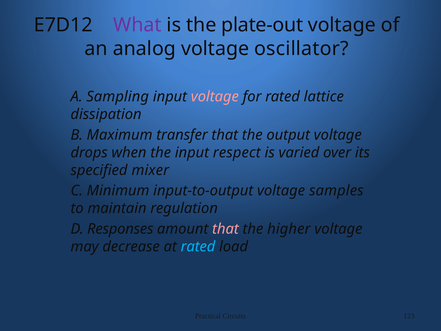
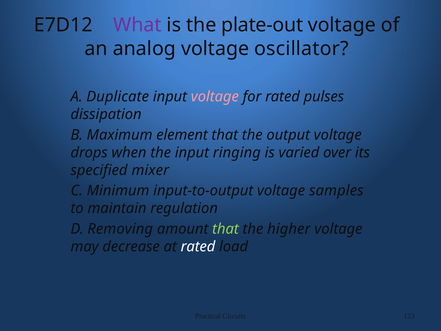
Sampling: Sampling -> Duplicate (118, 97)
lattice: lattice -> pulses (324, 97)
transfer: transfer -> element (182, 135)
respect: respect -> ringing (237, 152)
Responses: Responses -> Removing (120, 229)
that colour: pink -> light green (225, 229)
rated colour: light blue -> white (198, 247)
